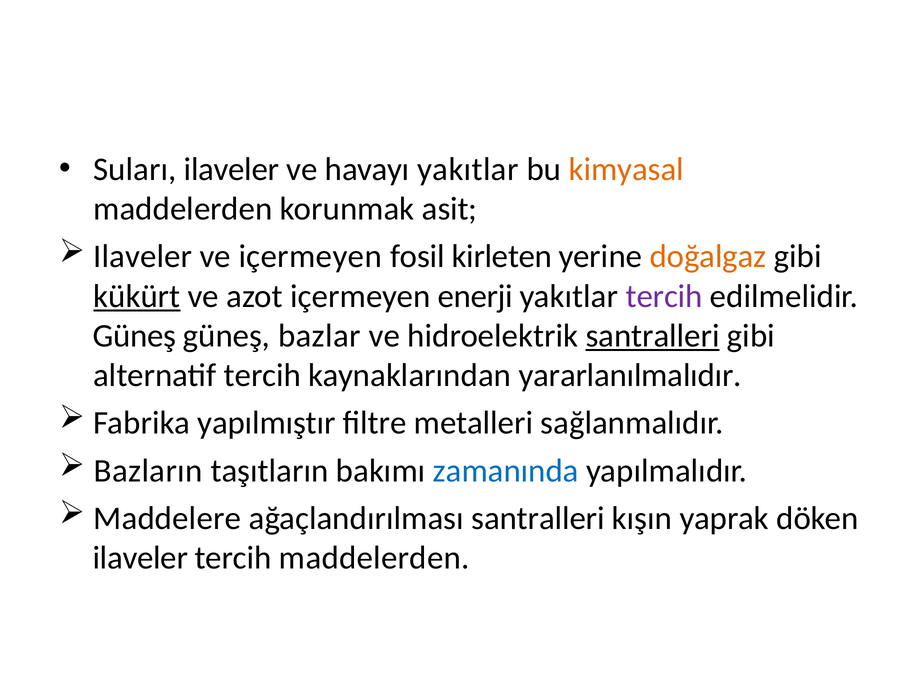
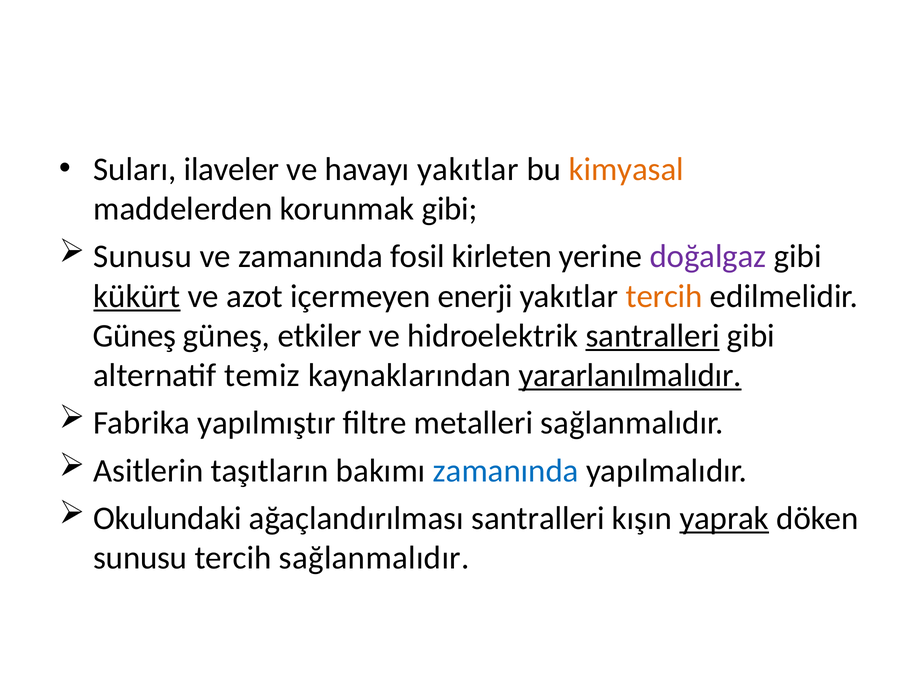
korunmak asit: asit -> gibi (450, 209)
Ilaveler: Ilaveler -> Sunusu (143, 257)
ve içermeyen: içermeyen -> zamanında (310, 257)
doğalgaz colour: orange -> purple (708, 257)
tercih colour: purple -> orange (664, 296)
bazlar: bazlar -> etkiler (320, 336)
alternatif tercih: tercih -> temiz (262, 375)
yararlanılmalıdır underline: none -> present (630, 375)
Bazların: Bazların -> Asitlerin (148, 470)
Maddelere: Maddelere -> Okulundaki (167, 518)
yaprak underline: none -> present (724, 518)
ilaveler: ilaveler -> sunusu (140, 558)
tercih maddelerden: maddelerden -> sağlanmalıdır (374, 558)
